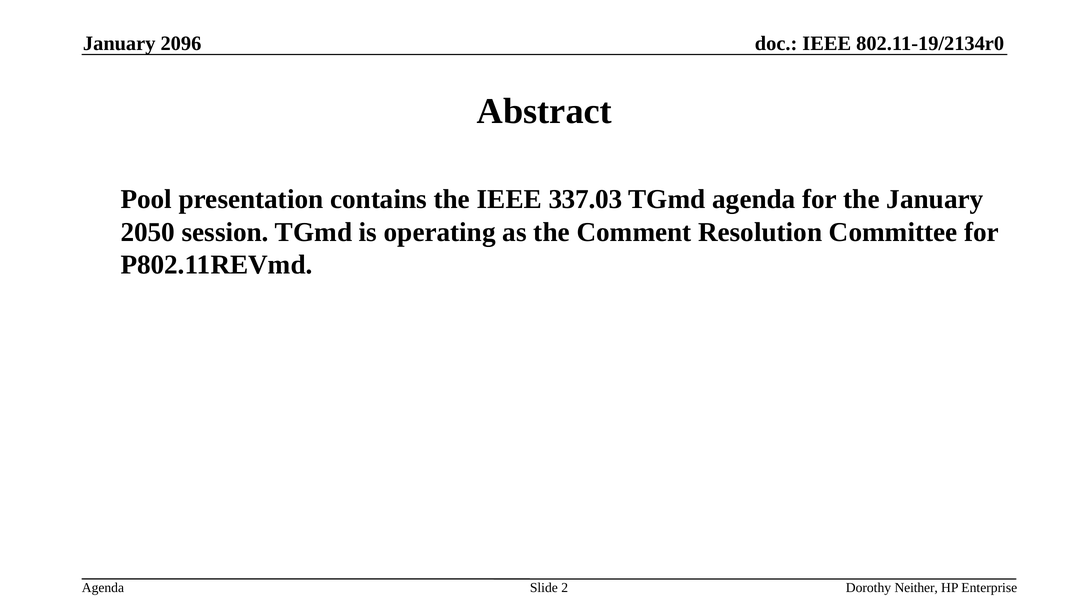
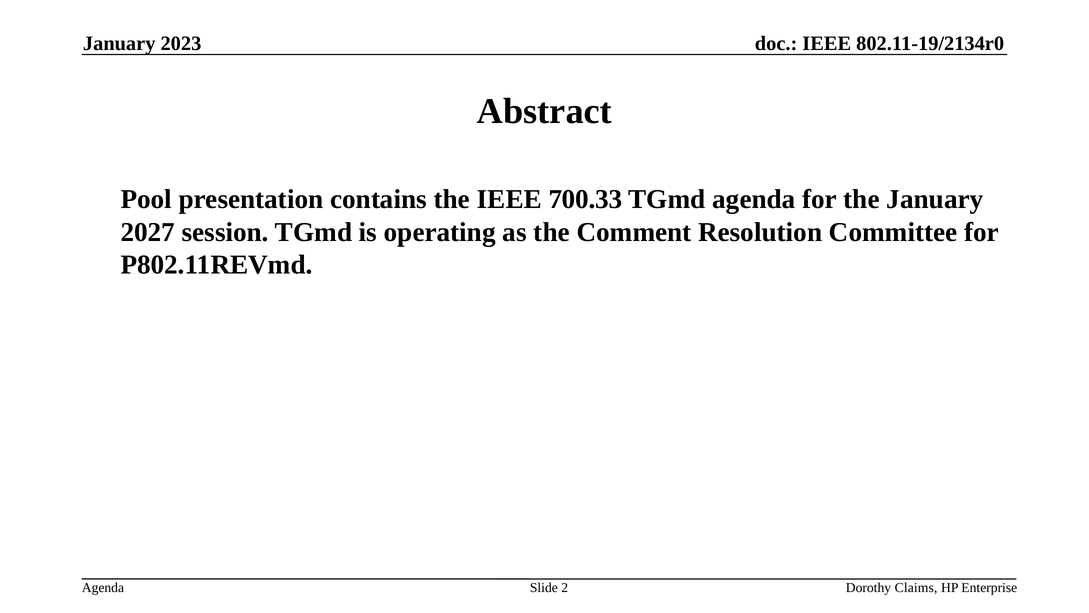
2096: 2096 -> 2023 (181, 44)
337.03: 337.03 -> 700.33 (585, 199)
2050: 2050 -> 2027 (148, 232)
Neither: Neither -> Claims (916, 587)
